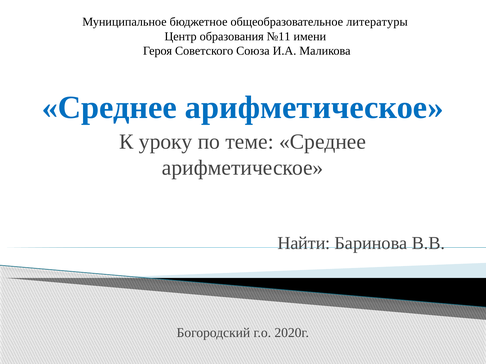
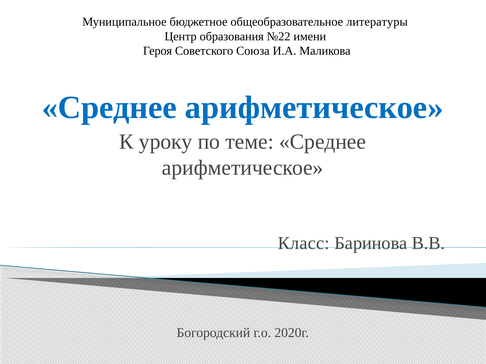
№11: №11 -> №22 (279, 36)
Найти: Найти -> Класс (304, 243)
